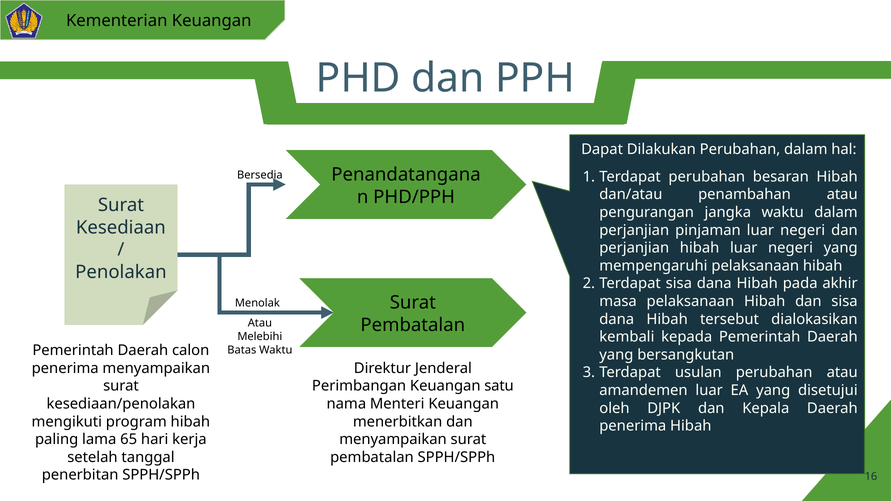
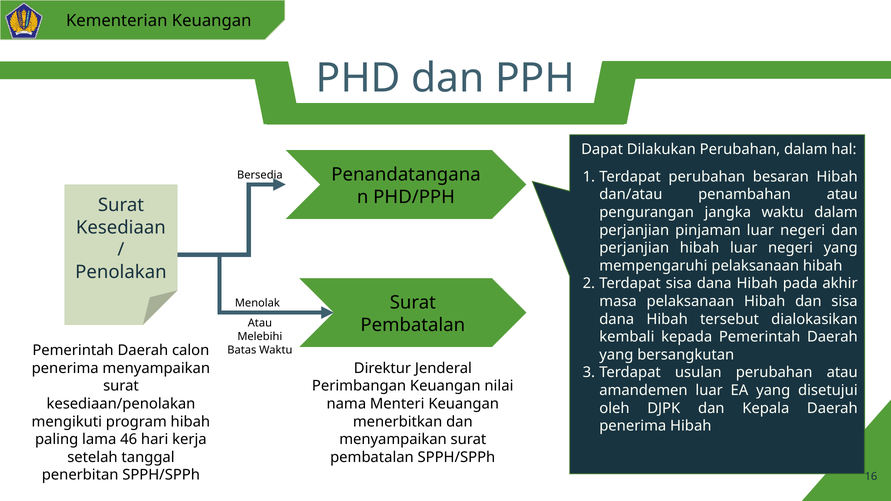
satu: satu -> nilai (499, 386)
65: 65 -> 46 (129, 440)
